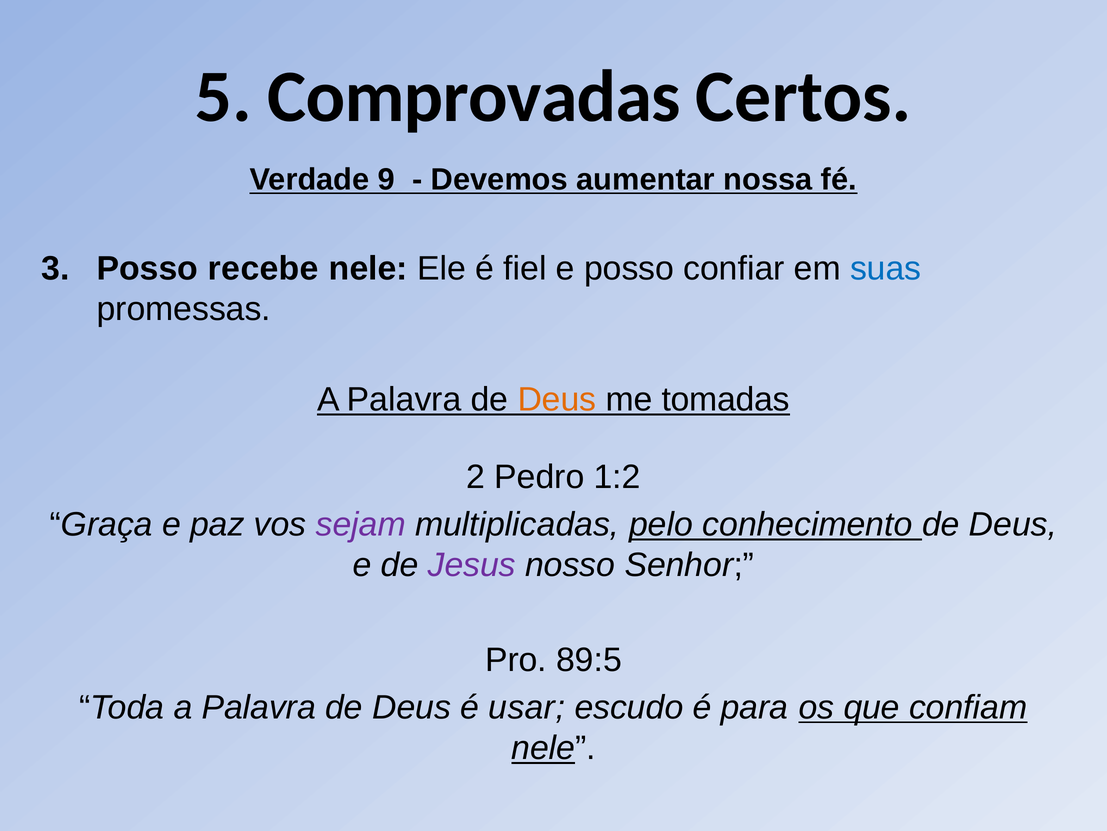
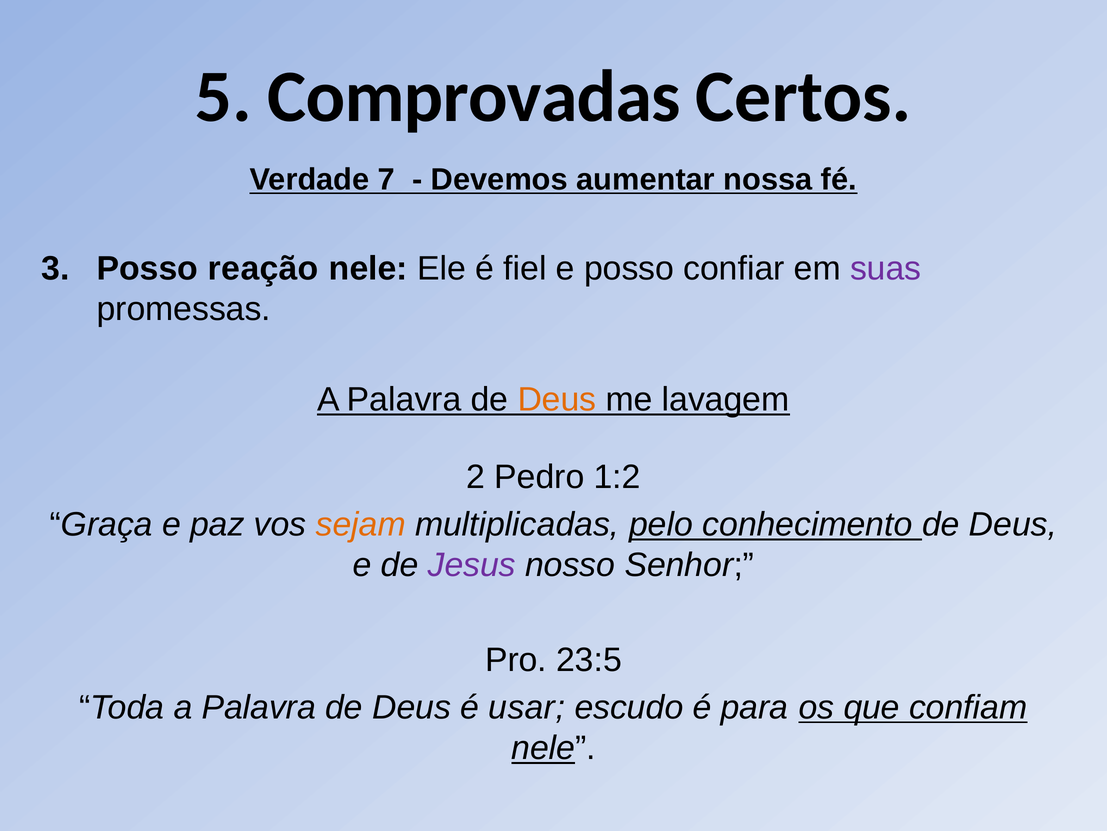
9: 9 -> 7 (386, 180)
recebe: recebe -> reação (263, 268)
suas colour: blue -> purple (886, 268)
tomadas: tomadas -> lavagem (726, 399)
sejam colour: purple -> orange (361, 524)
89:5: 89:5 -> 23:5 (589, 659)
